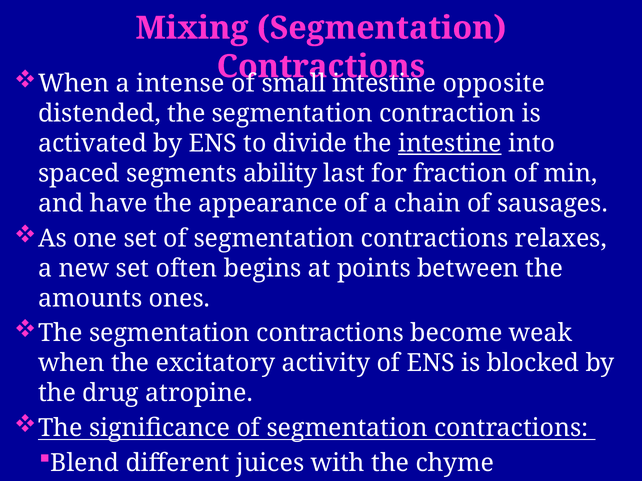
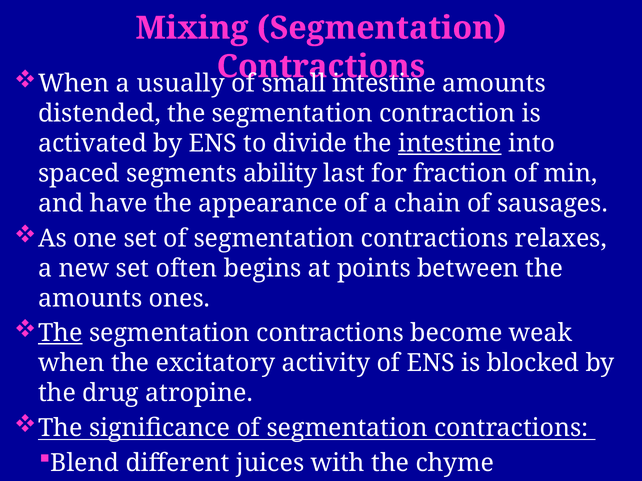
intense: intense -> usually (181, 84)
opposite: opposite -> amounts (494, 84)
The underline: none -> present (60, 334)
